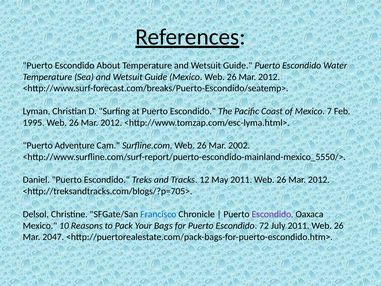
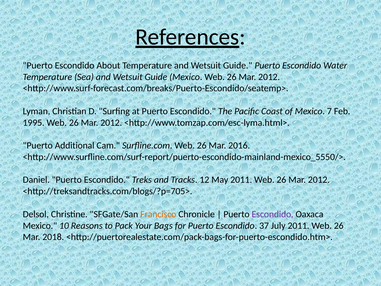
Adventure: Adventure -> Additional (75, 145)
2002: 2002 -> 2016 (239, 145)
Francisco colour: blue -> orange (158, 214)
72: 72 -> 37 (264, 225)
2047: 2047 -> 2018 (53, 237)
